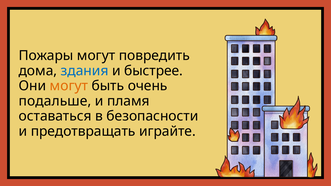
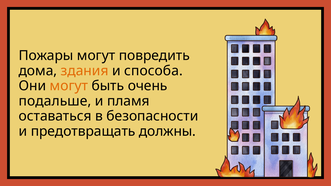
здания colour: blue -> orange (85, 71)
быстрее: быстрее -> способа (153, 71)
играйте: играйте -> должны (167, 131)
